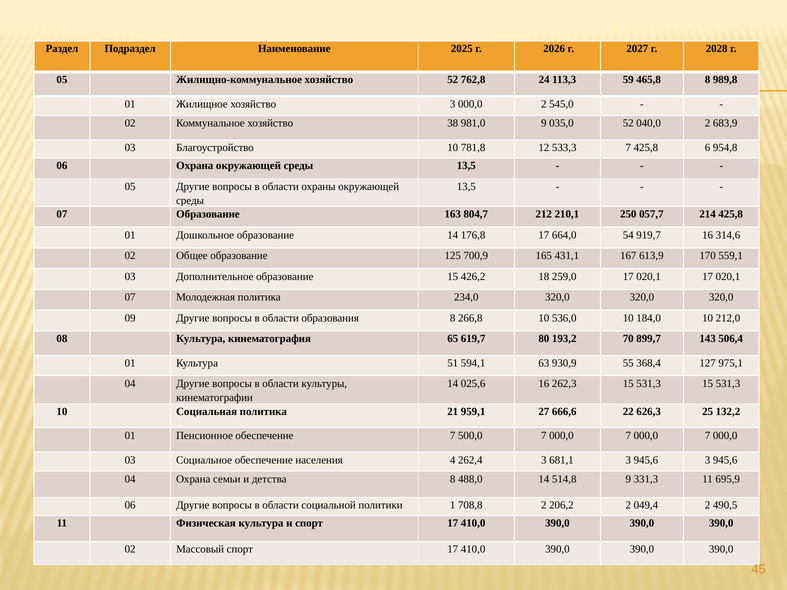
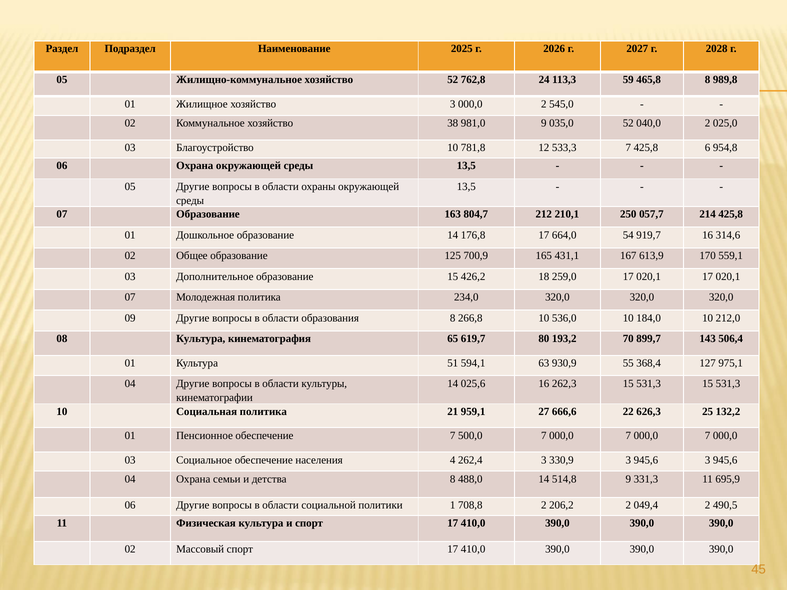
683,9: 683,9 -> 025,0 (725, 123)
681,1: 681,1 -> 330,9 (561, 460)
